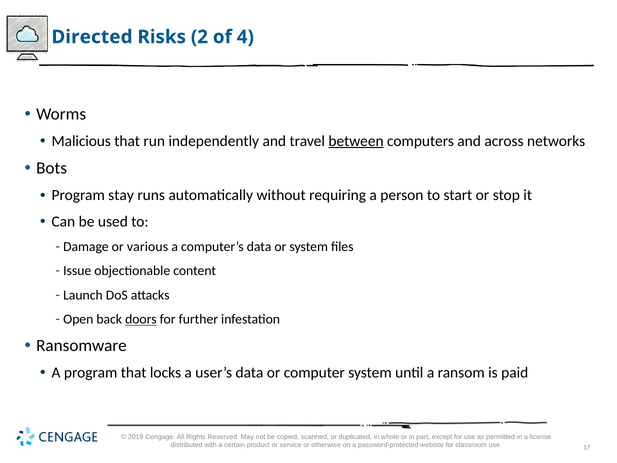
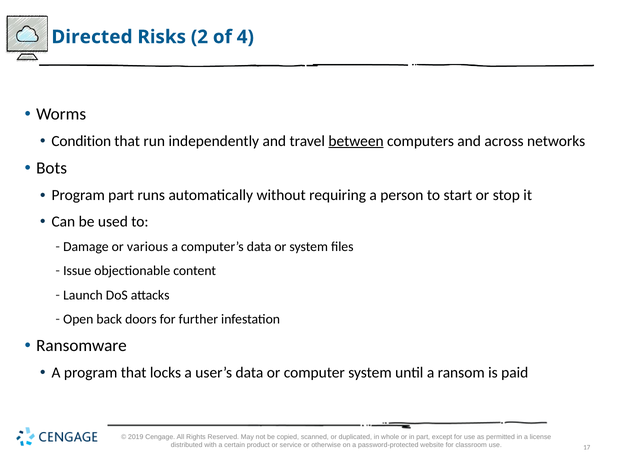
Malicious: Malicious -> Condition (81, 141)
Program stay: stay -> part (121, 195)
doors underline: present -> none (141, 319)
